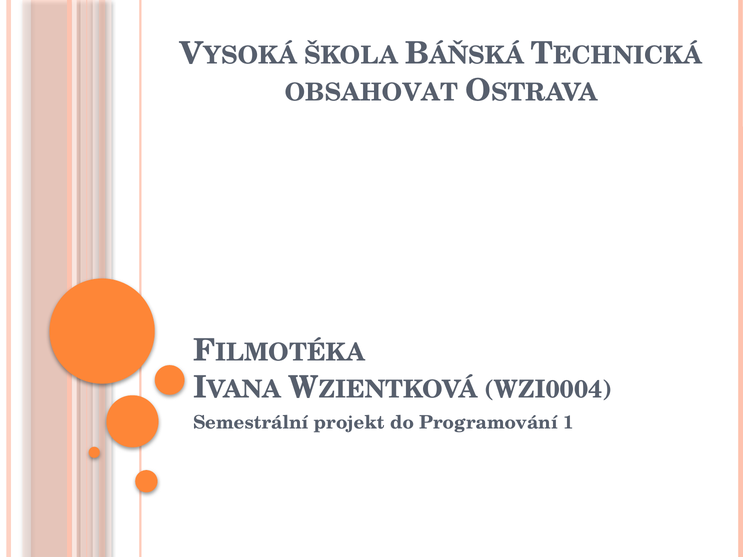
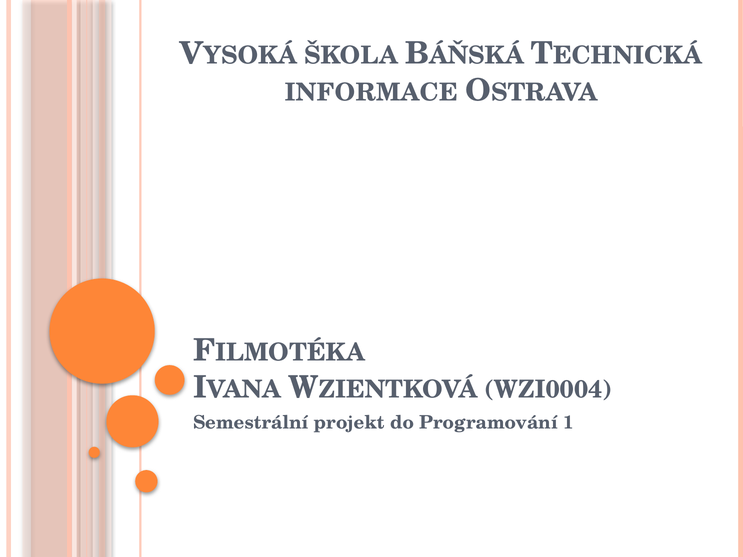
OBSAHOVAT: OBSAHOVAT -> INFORMACE (371, 93)
